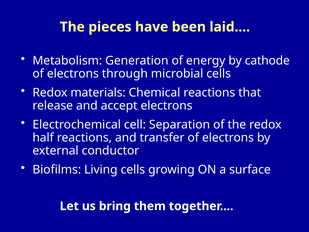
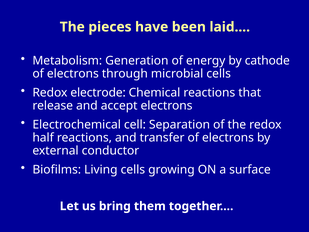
materials: materials -> electrode (98, 93)
